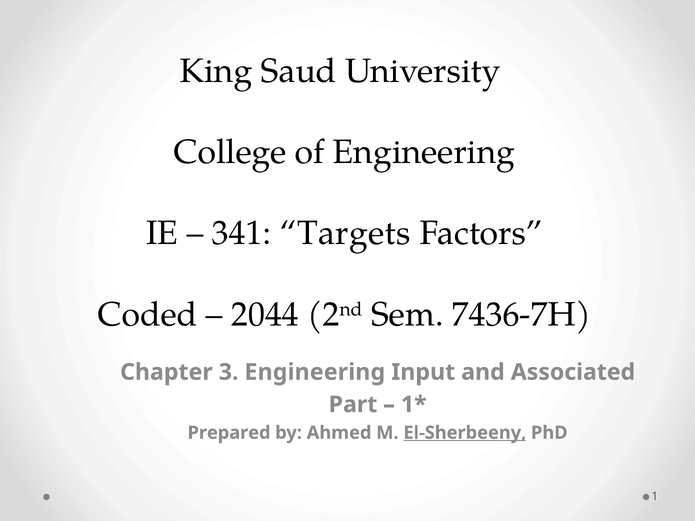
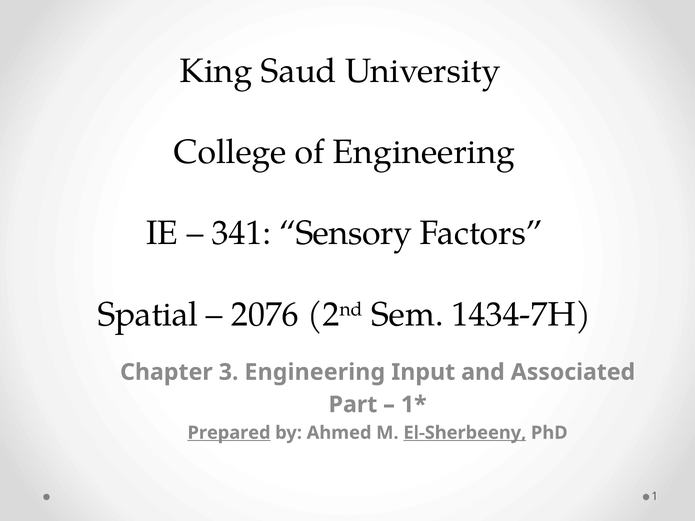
Targets: Targets -> Sensory (346, 233)
Coded: Coded -> Spatial (148, 315)
2044: 2044 -> 2076 (265, 315)
7436-7H: 7436-7H -> 1434-7H (522, 315)
Prepared underline: none -> present (229, 433)
